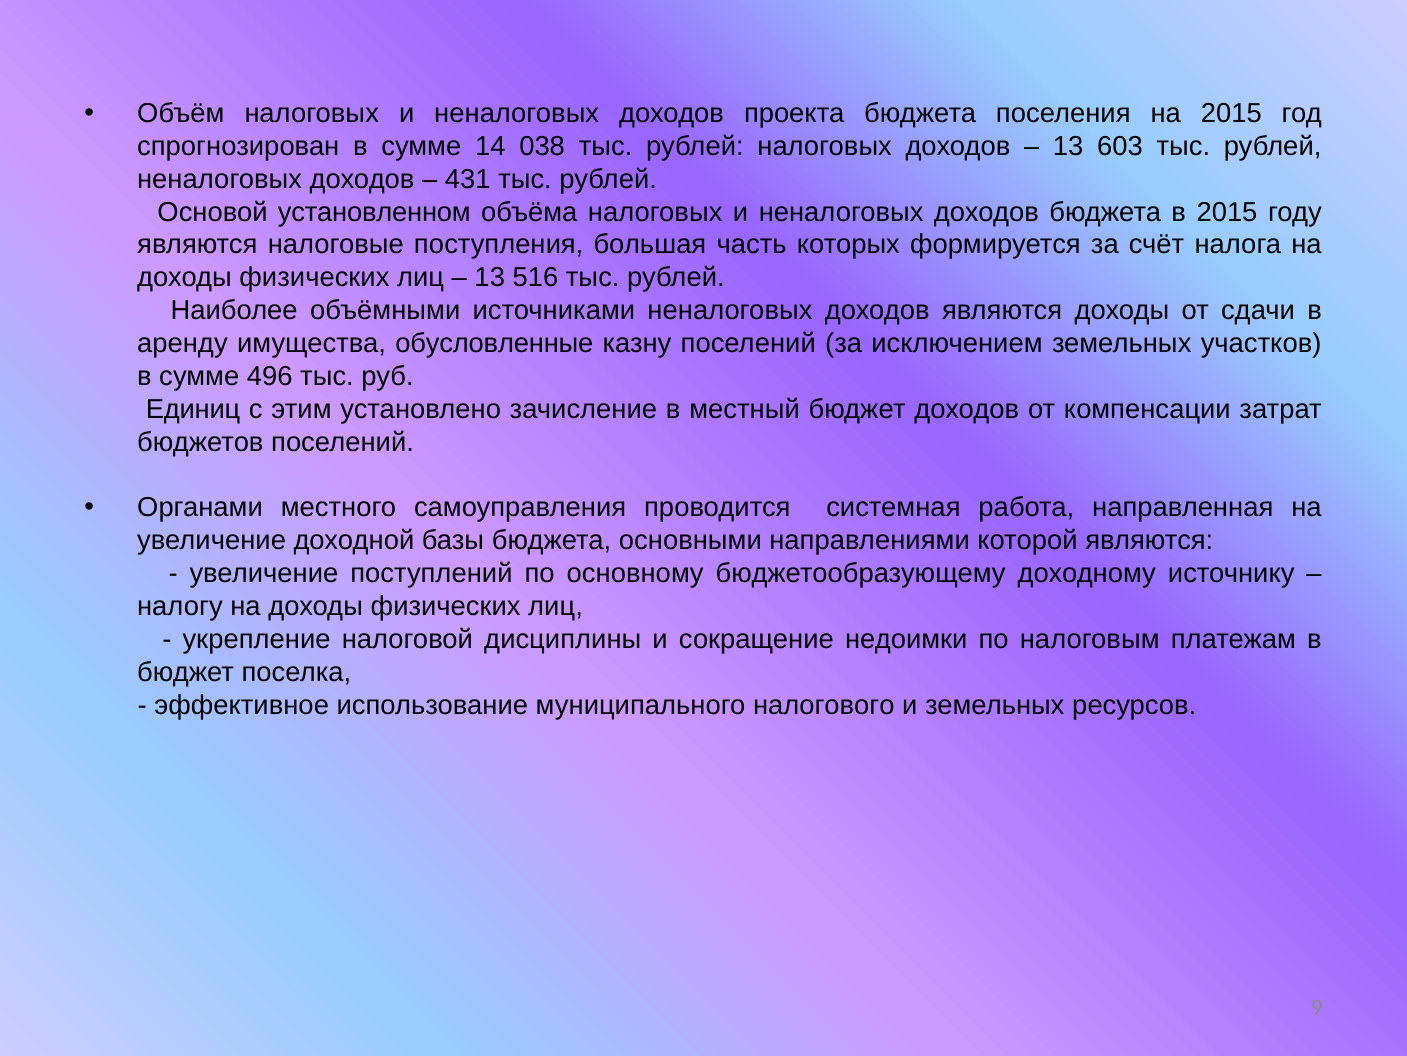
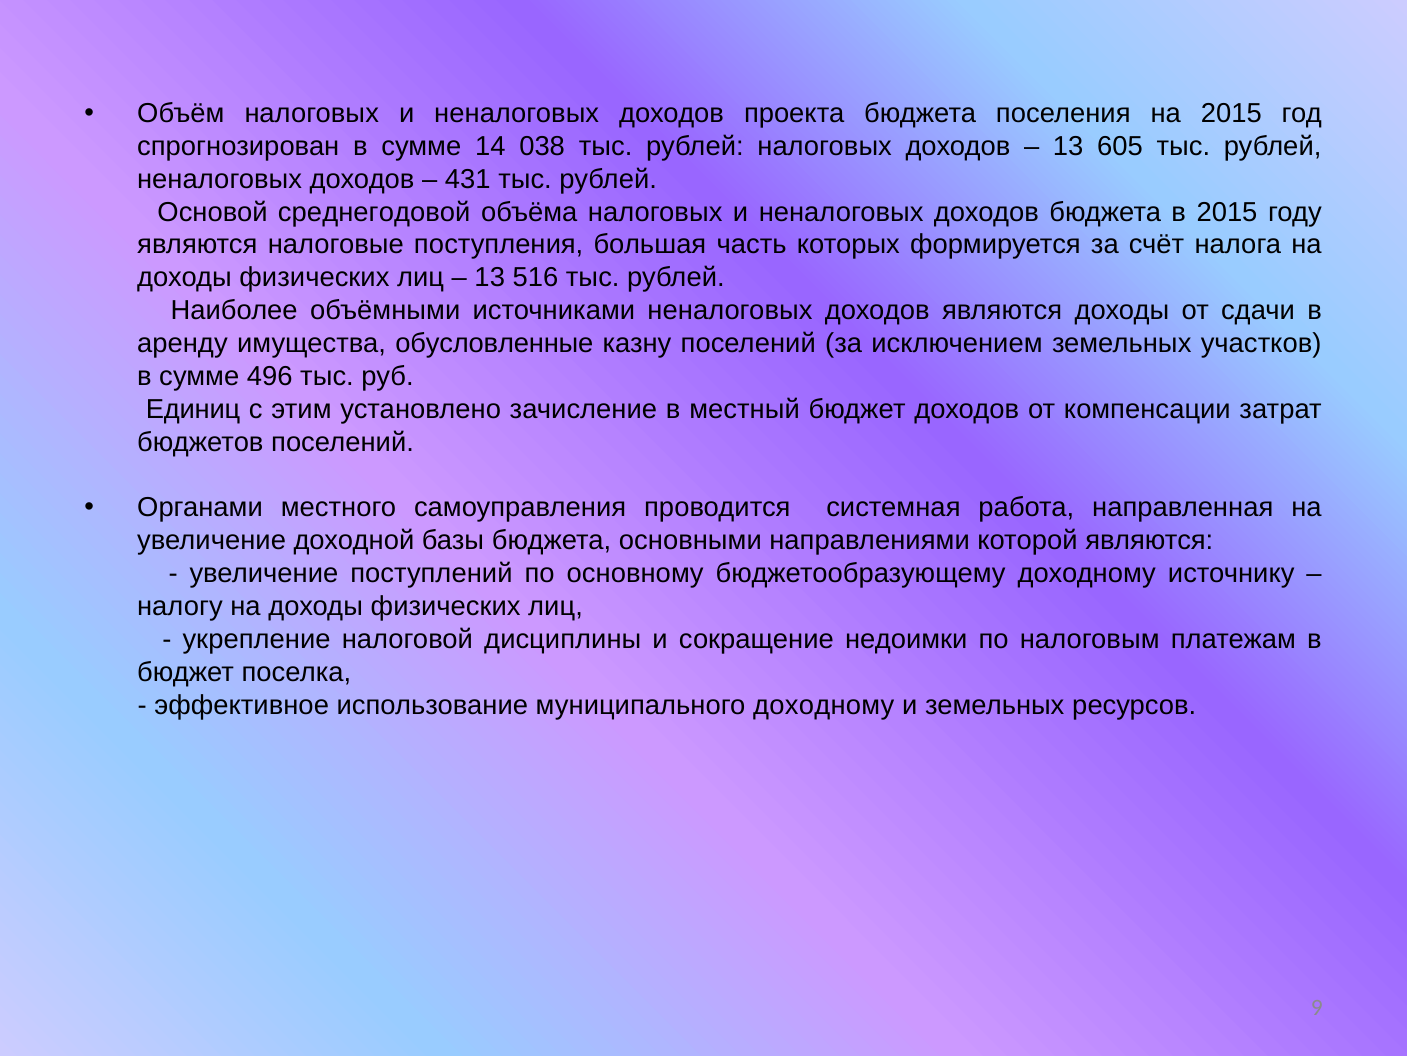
603: 603 -> 605 (1120, 146)
установленном: установленном -> среднегодовой (374, 212)
муниципального налогового: налогового -> доходному (824, 705)
